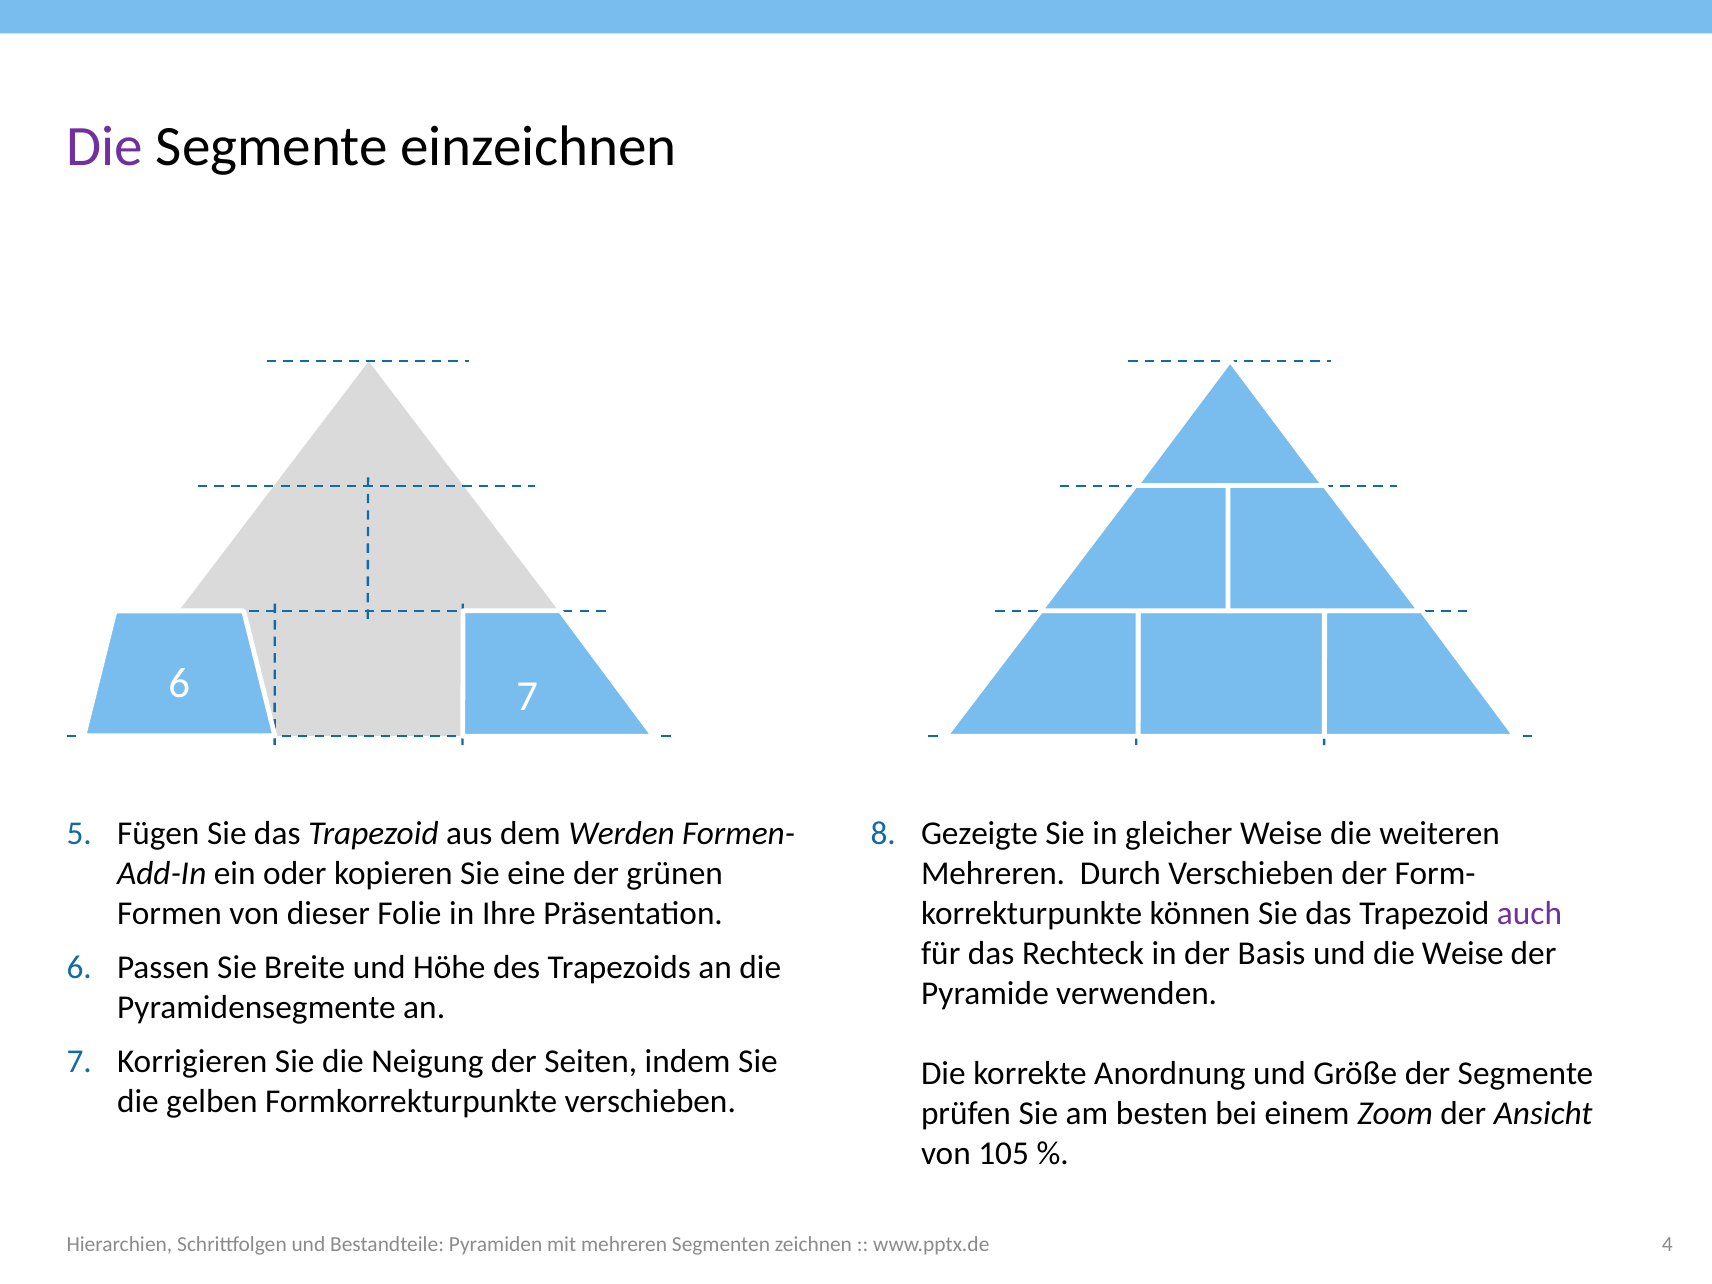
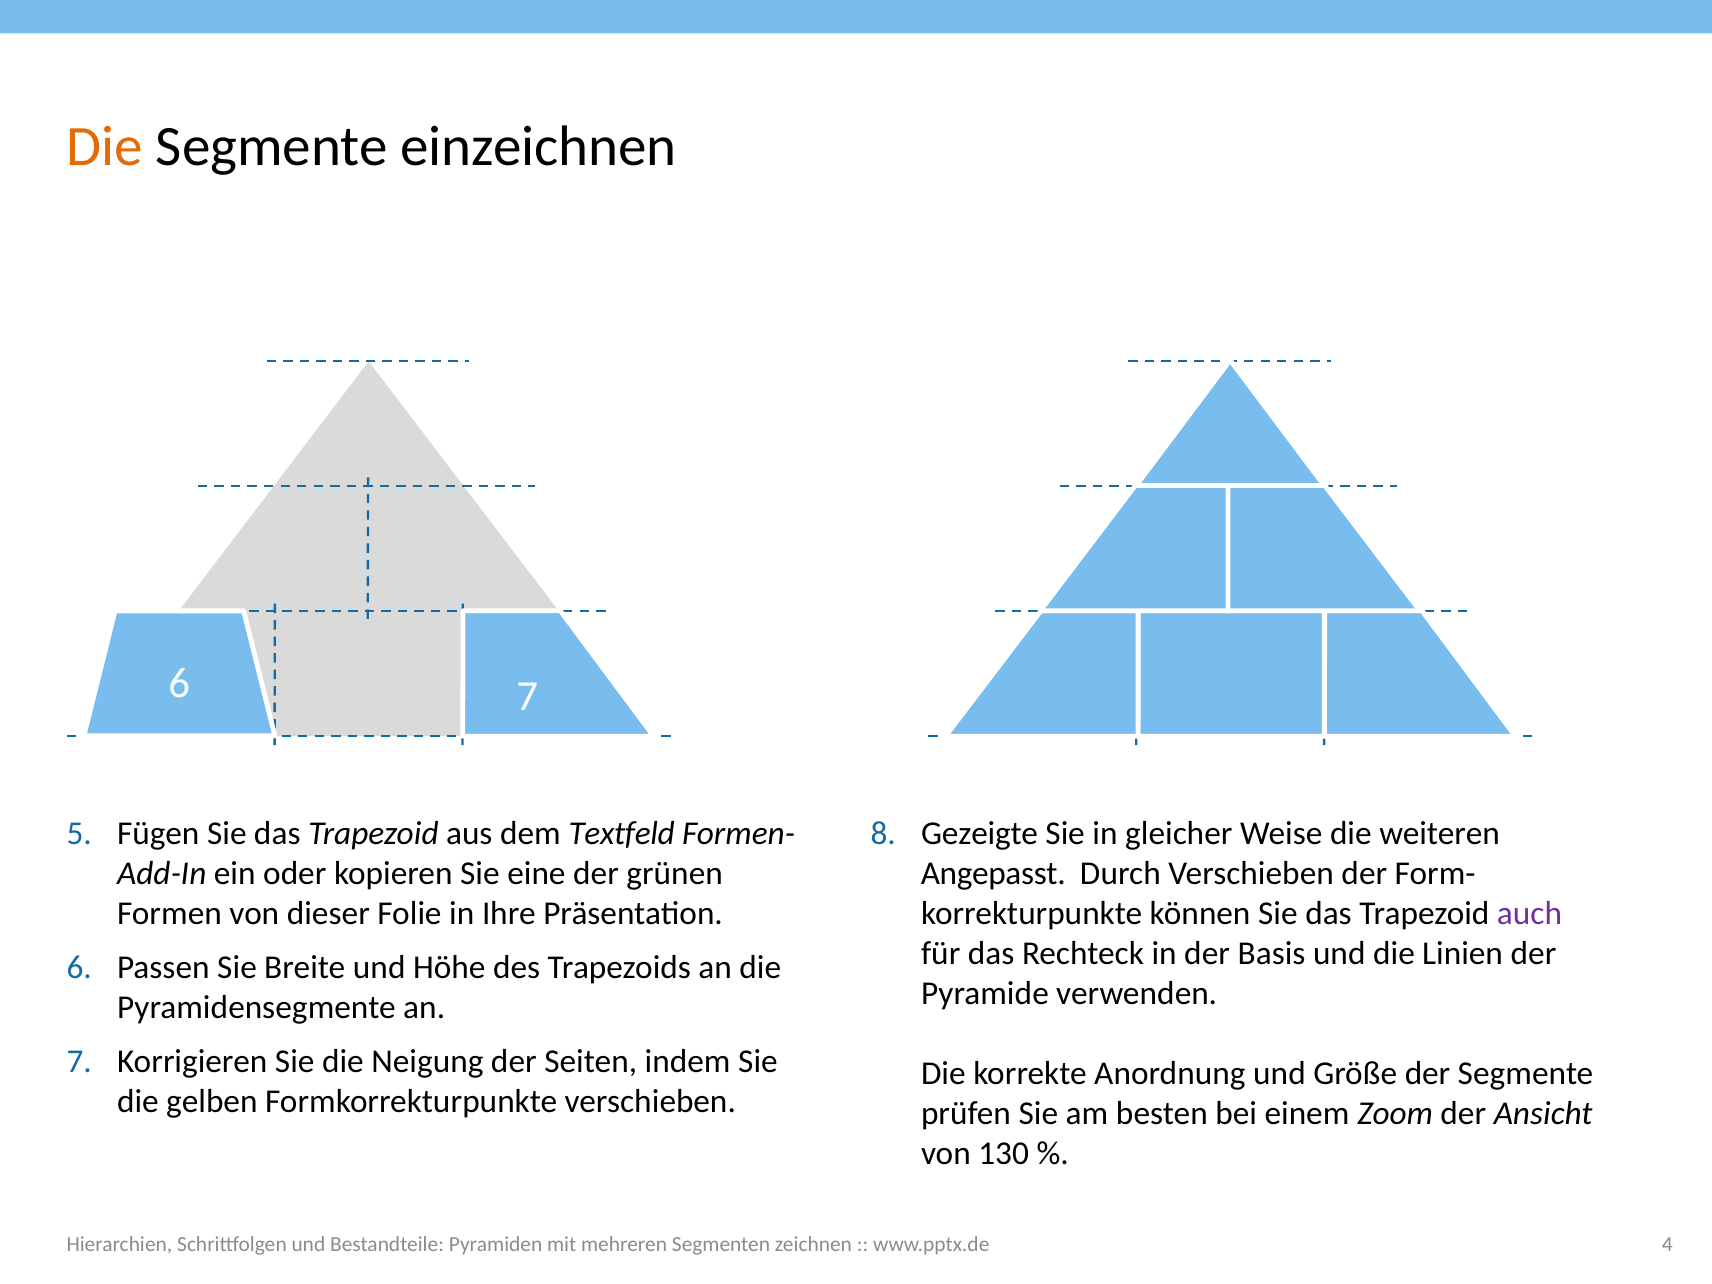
Die colour: purple -> orange (105, 147)
Werden: Werden -> Textfeld (622, 833)
Mehreren: Mehreren -> Angepasst (993, 873)
die Weise: Weise -> Linien (1463, 953)
105: 105 -> 130 (1004, 1153)
